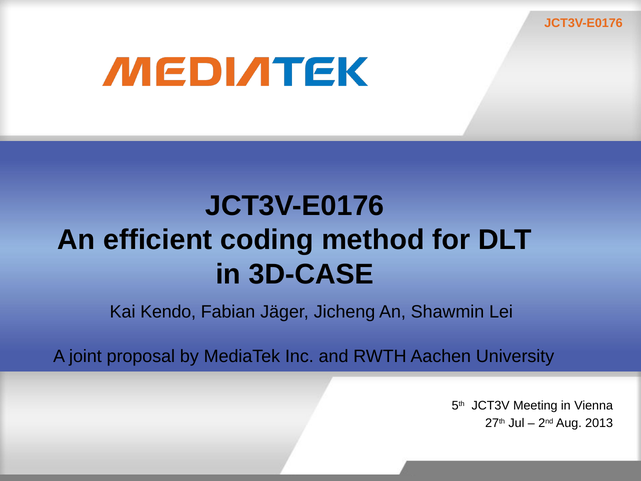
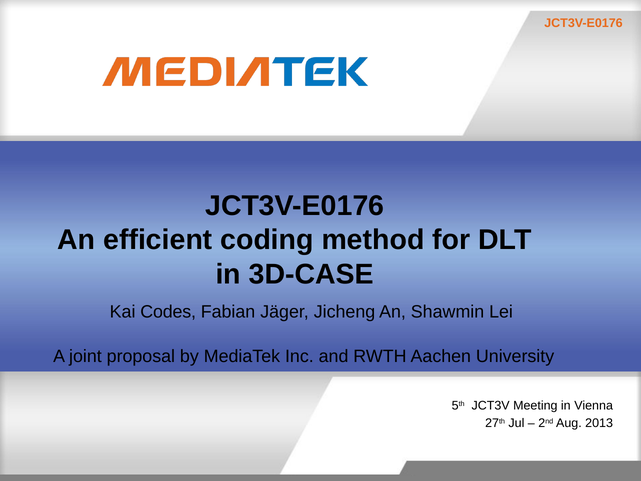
Kendo: Kendo -> Codes (168, 312)
